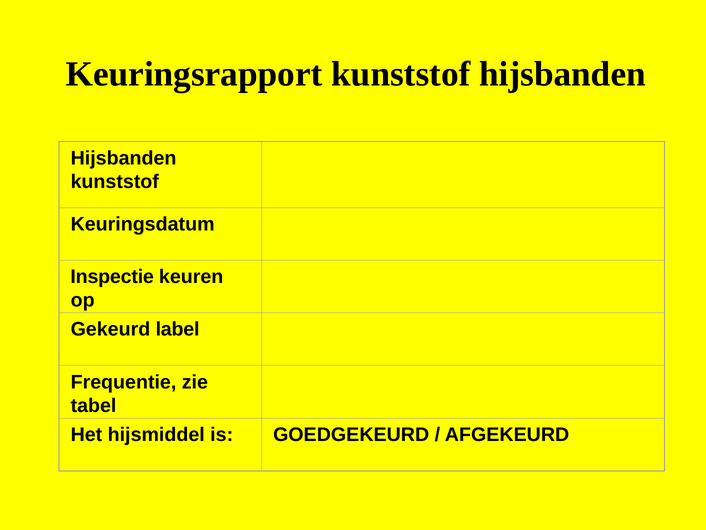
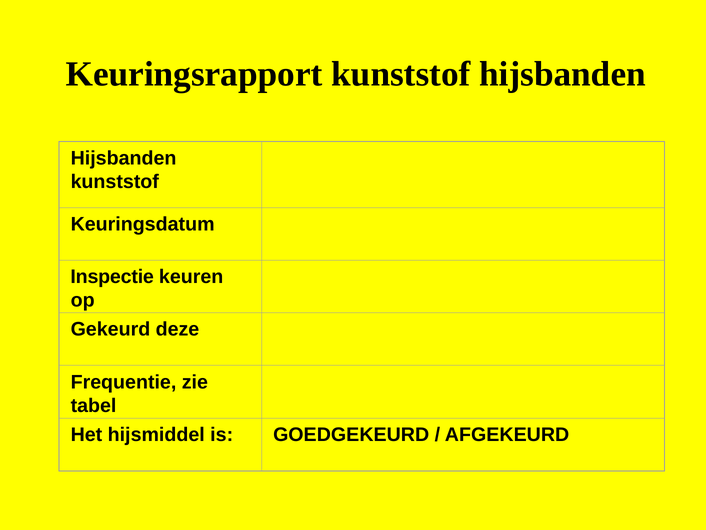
label: label -> deze (177, 329)
